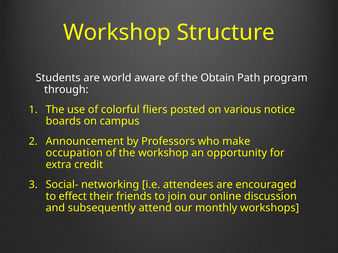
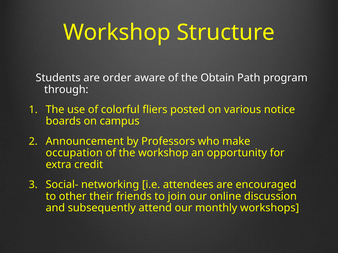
world: world -> order (117, 78)
effect: effect -> other (73, 197)
